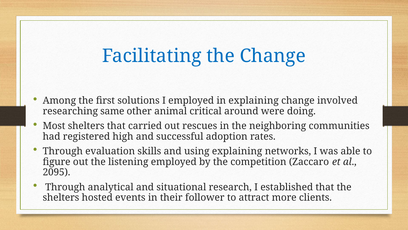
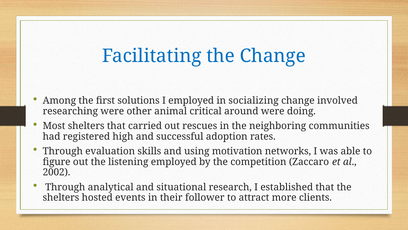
in explaining: explaining -> socializing (254, 100)
researching same: same -> were (112, 111)
using explaining: explaining -> motivation (237, 151)
2095: 2095 -> 2002 (57, 172)
